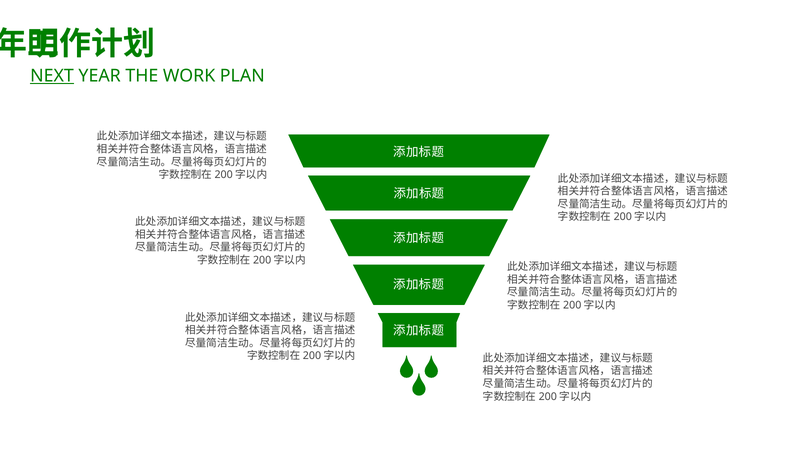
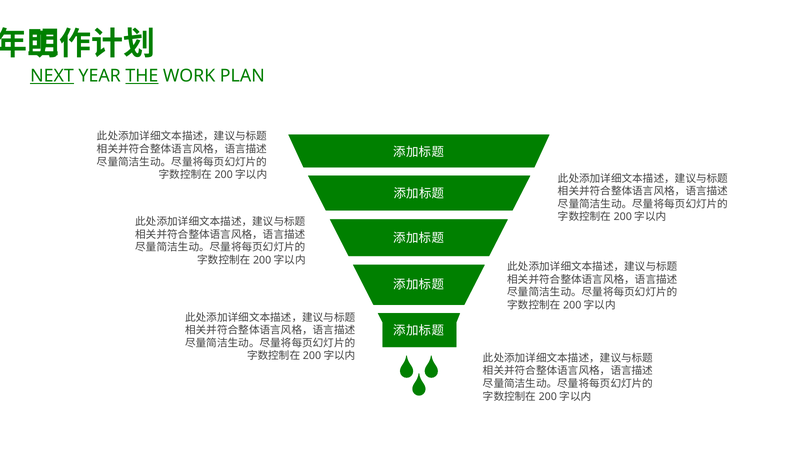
THE underline: none -> present (142, 76)
